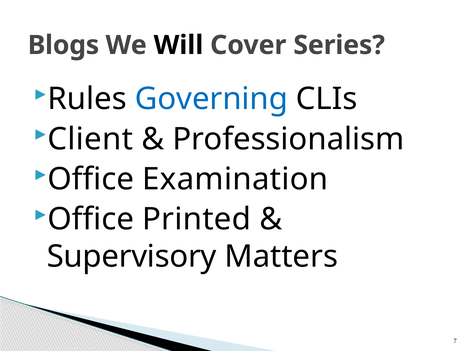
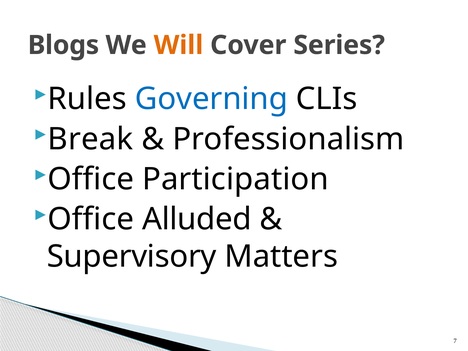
Will colour: black -> orange (178, 45)
Client: Client -> Break (90, 139)
Examination: Examination -> Participation (235, 179)
Printed: Printed -> Alluded (197, 219)
